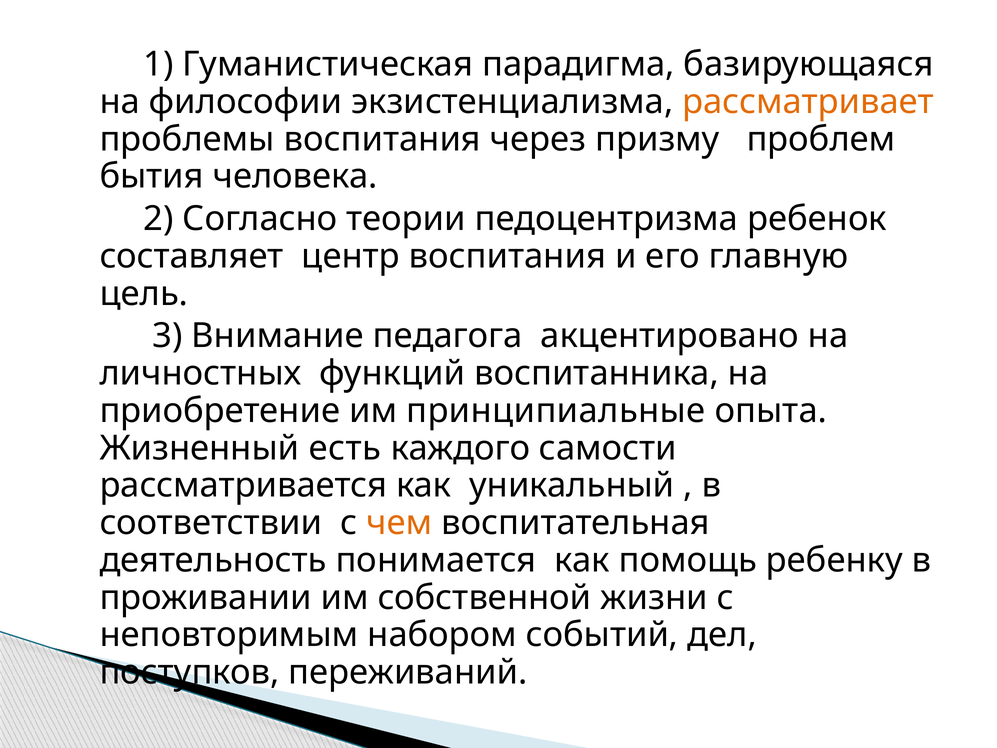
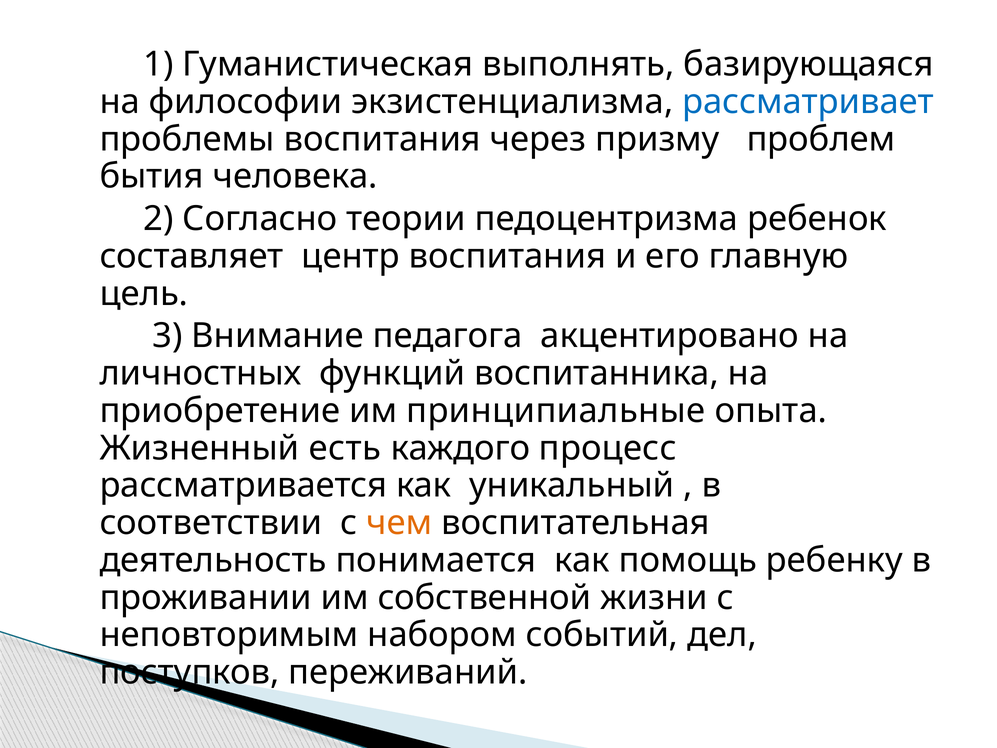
парадигма: парадигма -> выполнять (578, 64)
рассматривает colour: orange -> blue (808, 102)
самости: самости -> процесс (608, 448)
